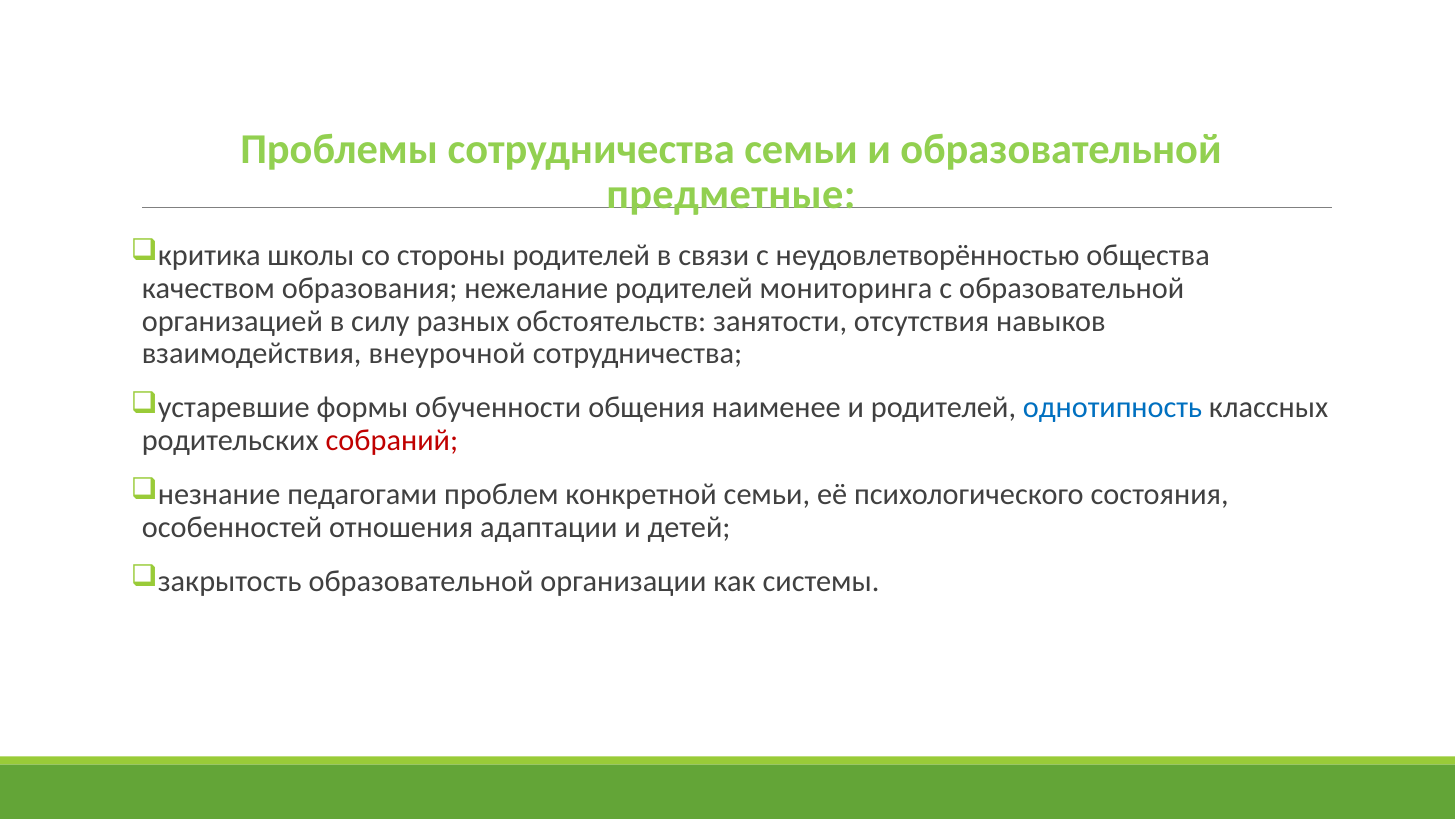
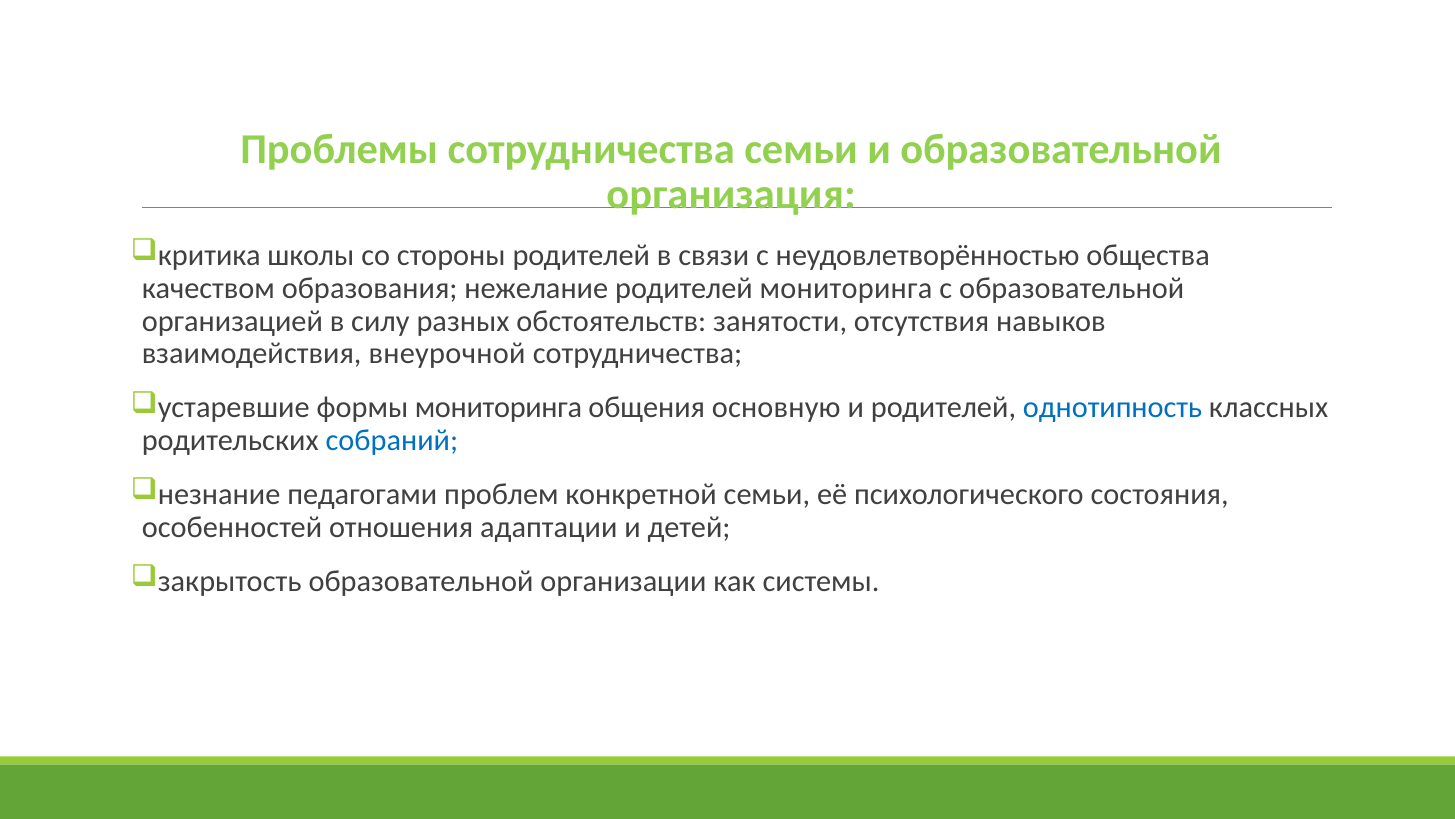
предметные: предметные -> организация (731, 195)
формы обученности: обученности -> мониторинга (498, 407)
наименее: наименее -> основную (776, 407)
собраний colour: red -> blue (392, 440)
